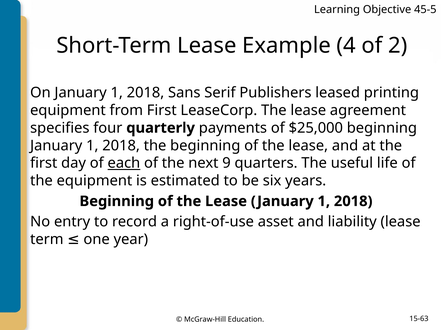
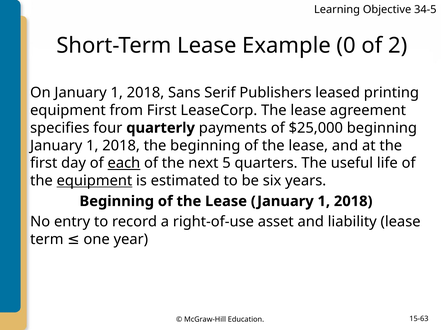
45-5: 45-5 -> 34-5 (425, 9)
4: 4 -> 0 (346, 46)
9: 9 -> 5 (227, 163)
equipment underline: none -> present (94, 181)
